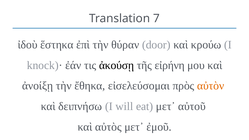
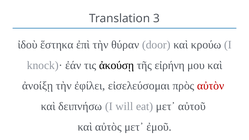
7: 7 -> 3 (156, 19)
ἔθηκα: ἔθηκα -> ἐφίλει (90, 86)
αὐτὸν colour: orange -> red (211, 86)
